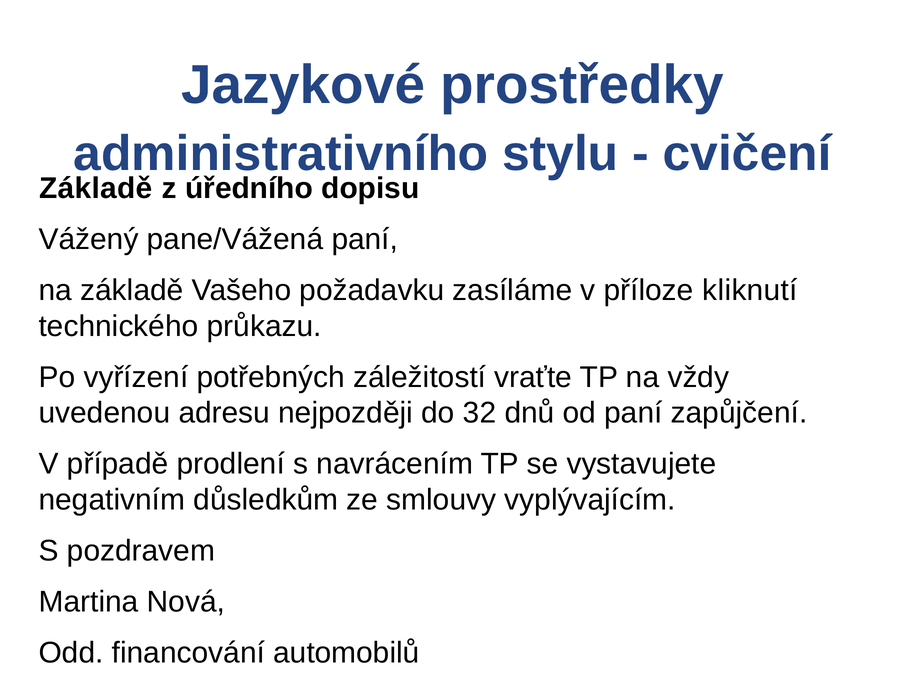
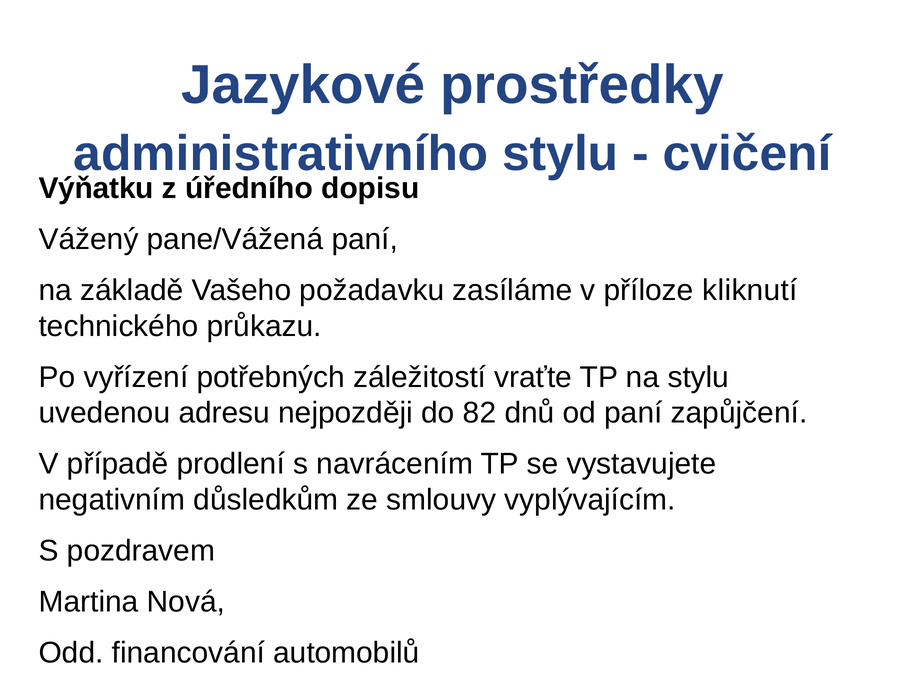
Základě: Základě -> Výňatku (96, 188)
na vždy: vždy -> stylu (698, 377)
32: 32 -> 82 (480, 413)
